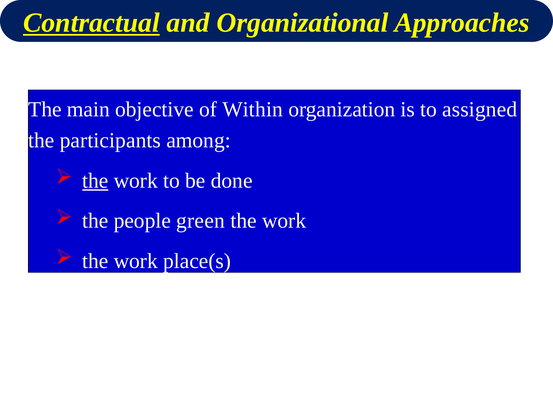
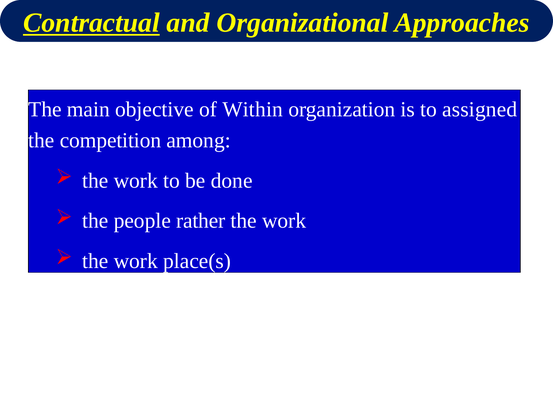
participants: participants -> competition (110, 140)
the underline: present -> none (95, 181)
green: green -> rather (201, 221)
